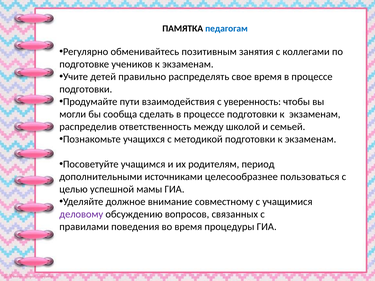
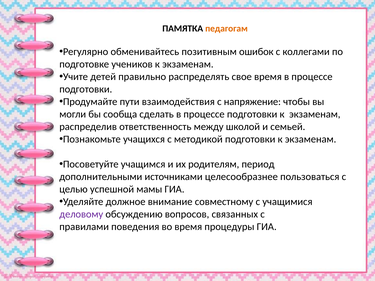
педагогам colour: blue -> orange (226, 29)
занятия: занятия -> ошибок (256, 52)
уверенность: уверенность -> напряжение (252, 102)
